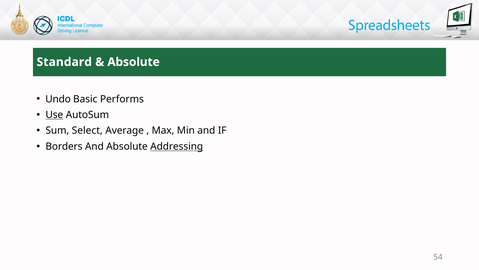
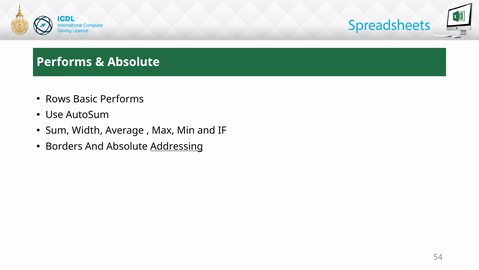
Standard: Standard -> Performs (64, 62)
Undo: Undo -> Rows (58, 99)
Use underline: present -> none (54, 115)
Select: Select -> Width (87, 130)
